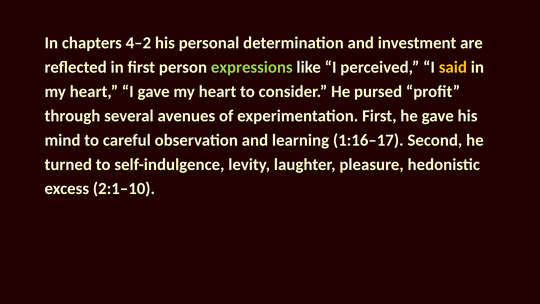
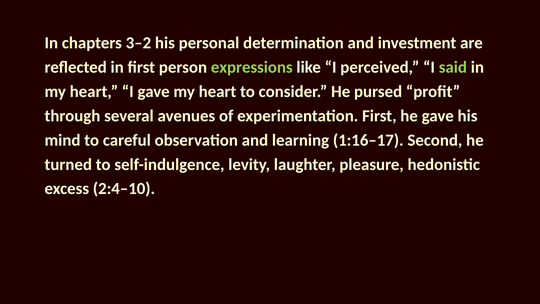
4–2: 4–2 -> 3–2 (138, 43)
said colour: yellow -> light green (453, 67)
2:1–10: 2:1–10 -> 2:4–10 (124, 189)
